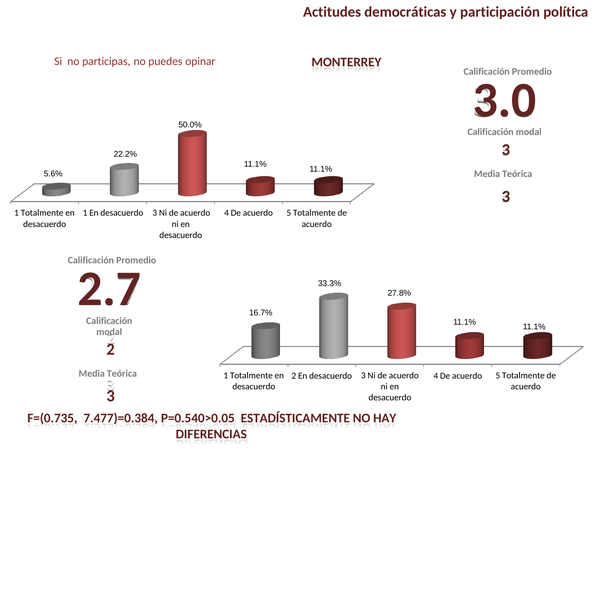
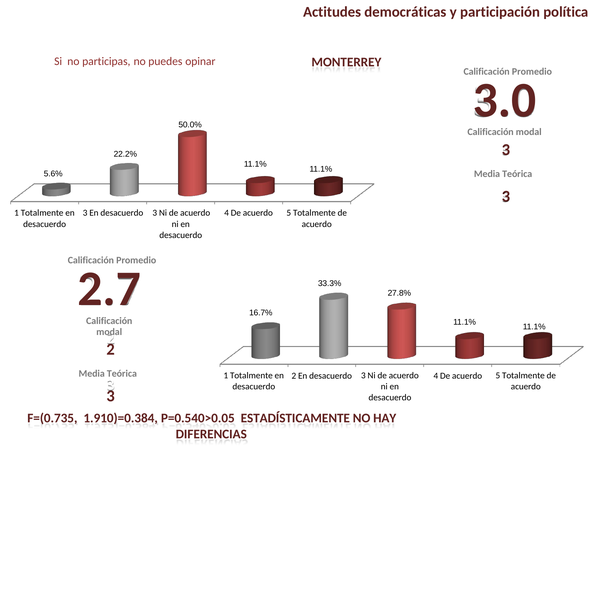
en 1: 1 -> 3 (85, 213)
7.477)=0.384: 7.477)=0.384 -> 1.910)=0.384 (121, 418)
